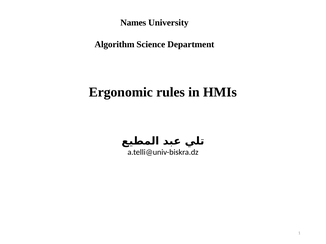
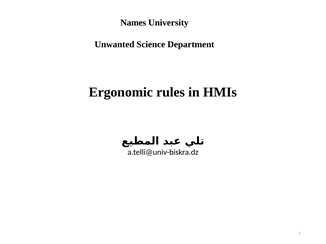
Algorithm: Algorithm -> Unwanted (114, 44)
